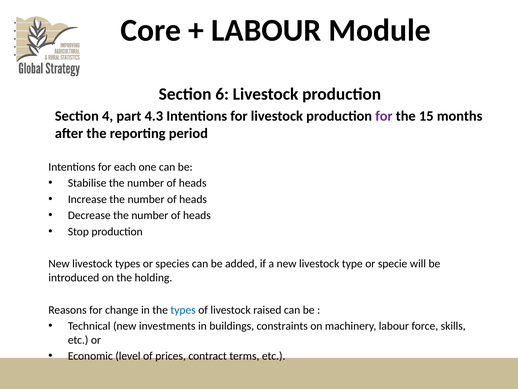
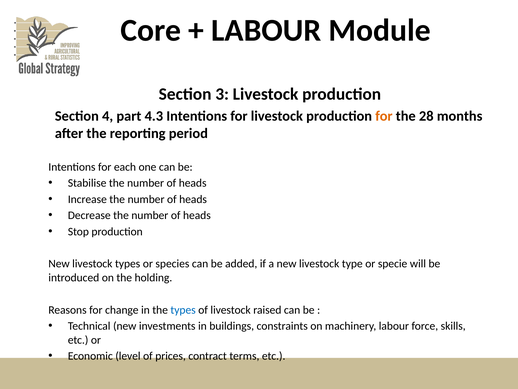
6: 6 -> 3 (222, 94)
for colour: purple -> orange (384, 116)
15: 15 -> 28 (426, 116)
